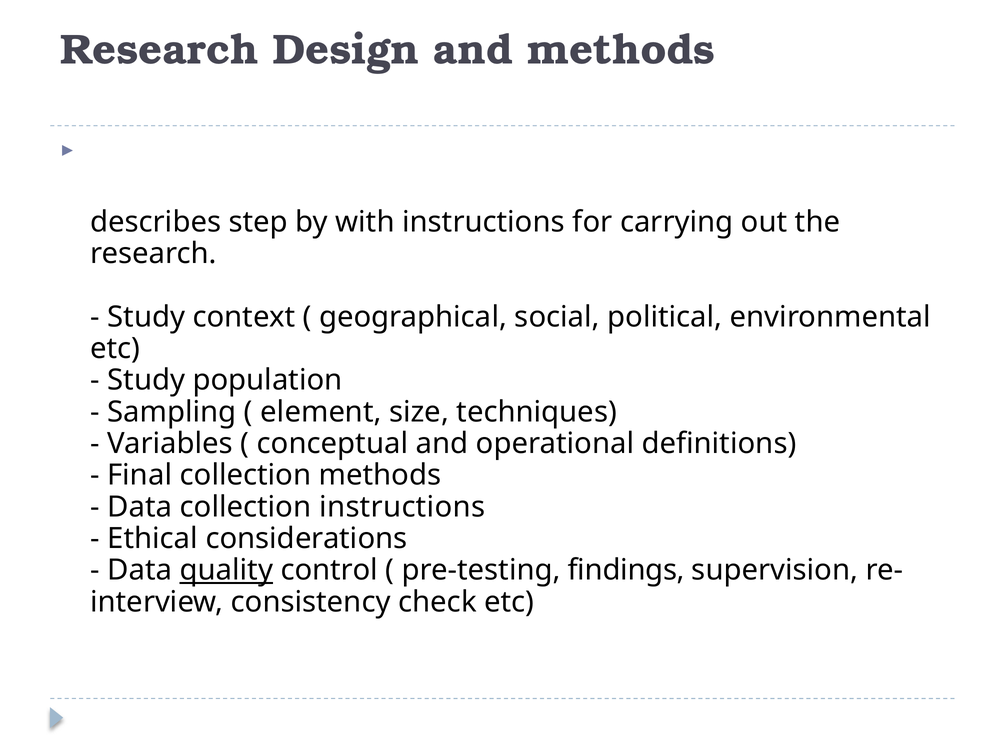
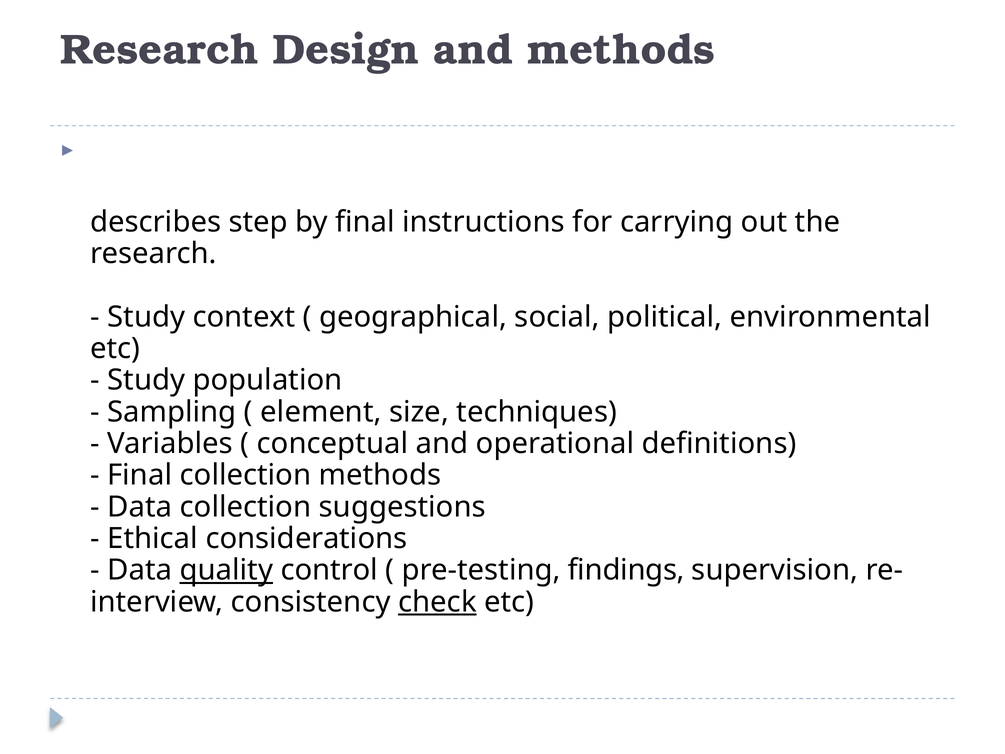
by with: with -> final (365, 222)
collection instructions: instructions -> suggestions (402, 507)
check underline: none -> present (437, 602)
